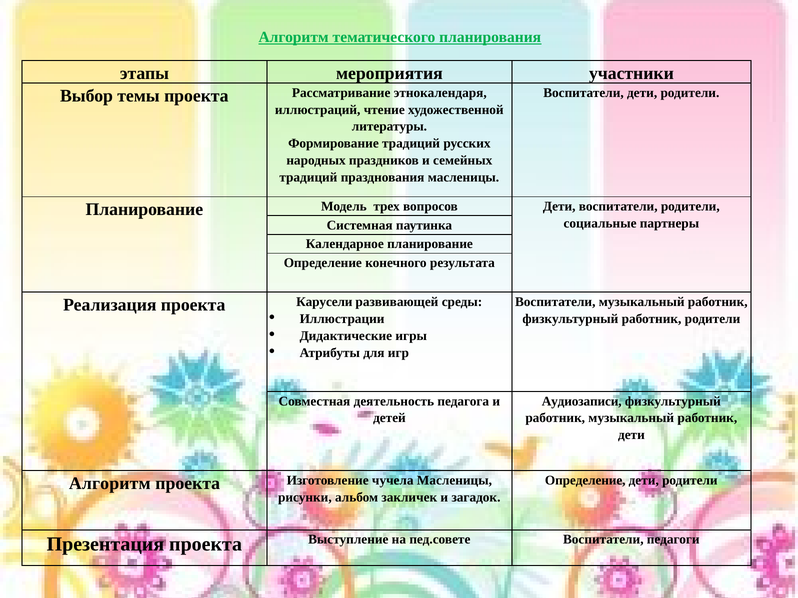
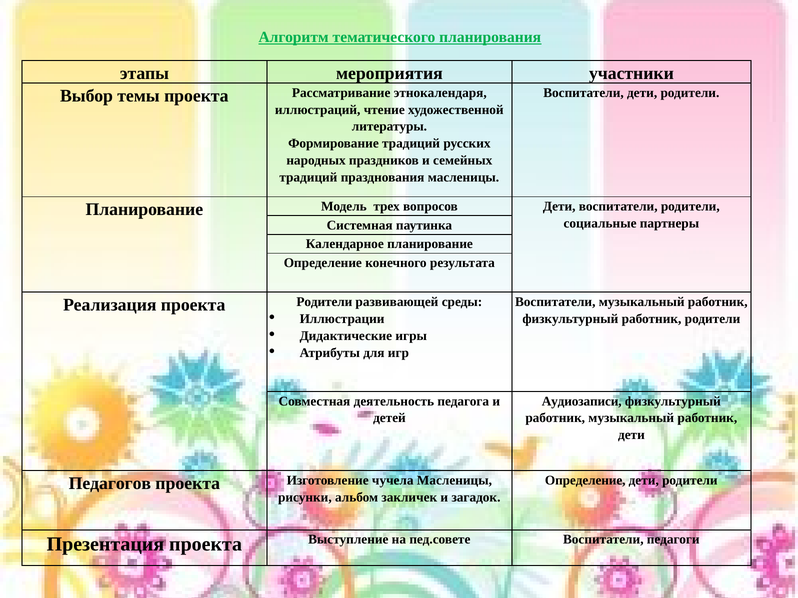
проекта Карусели: Карусели -> Родители (324, 302)
Алгоритм: Алгоритм -> Педагогов (110, 484)
